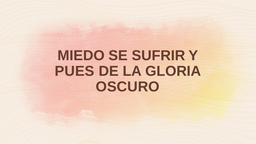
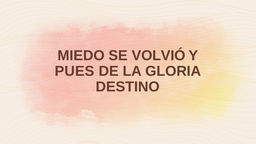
SUFRIR: SUFRIR -> VOLVIÓ (159, 56)
OSCURO: OSCURO -> DESTINO (128, 87)
